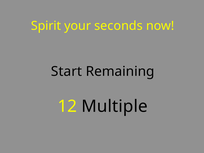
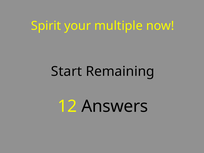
seconds: seconds -> multiple (119, 26)
Multiple: Multiple -> Answers (115, 106)
